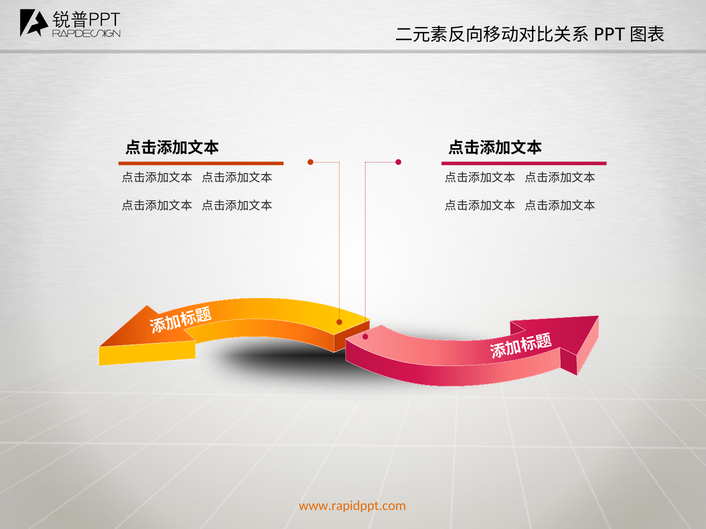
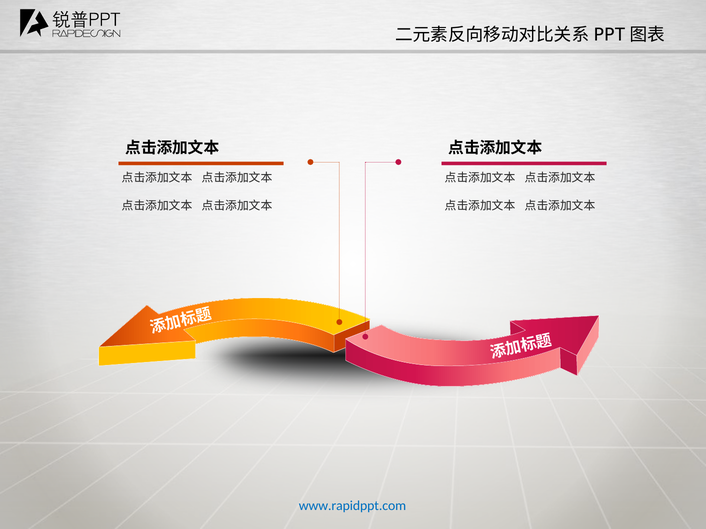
www.rapidppt.com colour: orange -> blue (353, 506)
